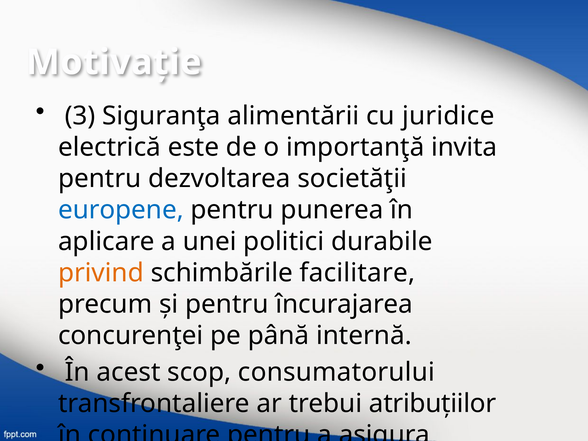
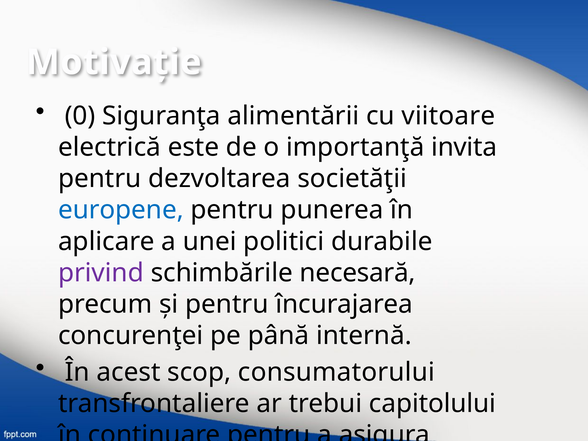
3: 3 -> 0 (80, 116)
juridice: juridice -> viitoare (448, 116)
privind colour: orange -> purple (101, 273)
facilitare: facilitare -> necesară (358, 273)
atribuţiilor: atribuţiilor -> capitolului (432, 403)
